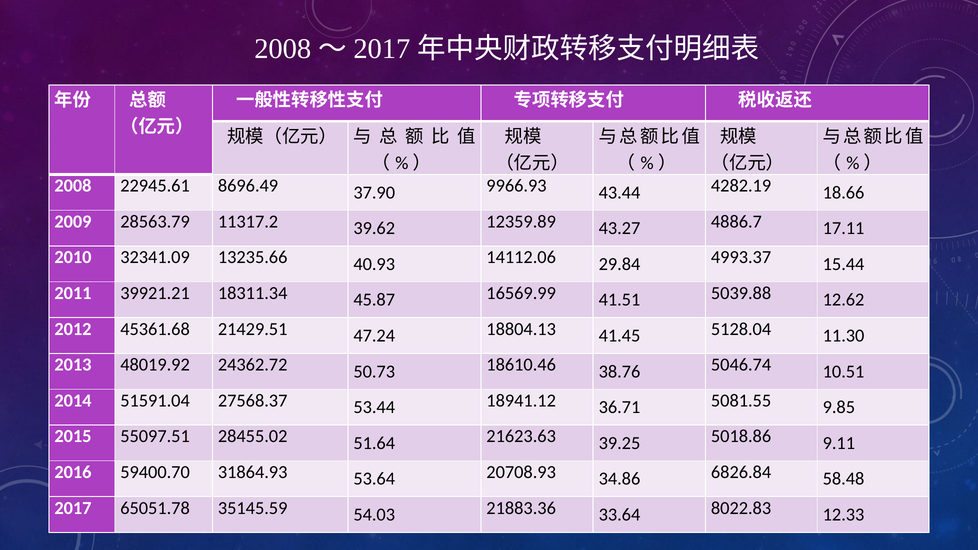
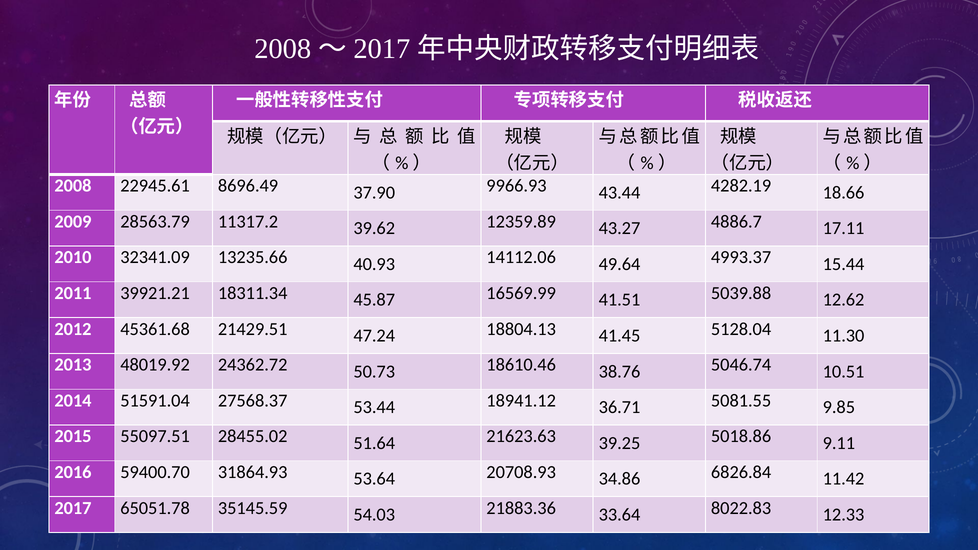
29.84: 29.84 -> 49.64 (619, 264)
58.48: 58.48 -> 11.42 (844, 479)
